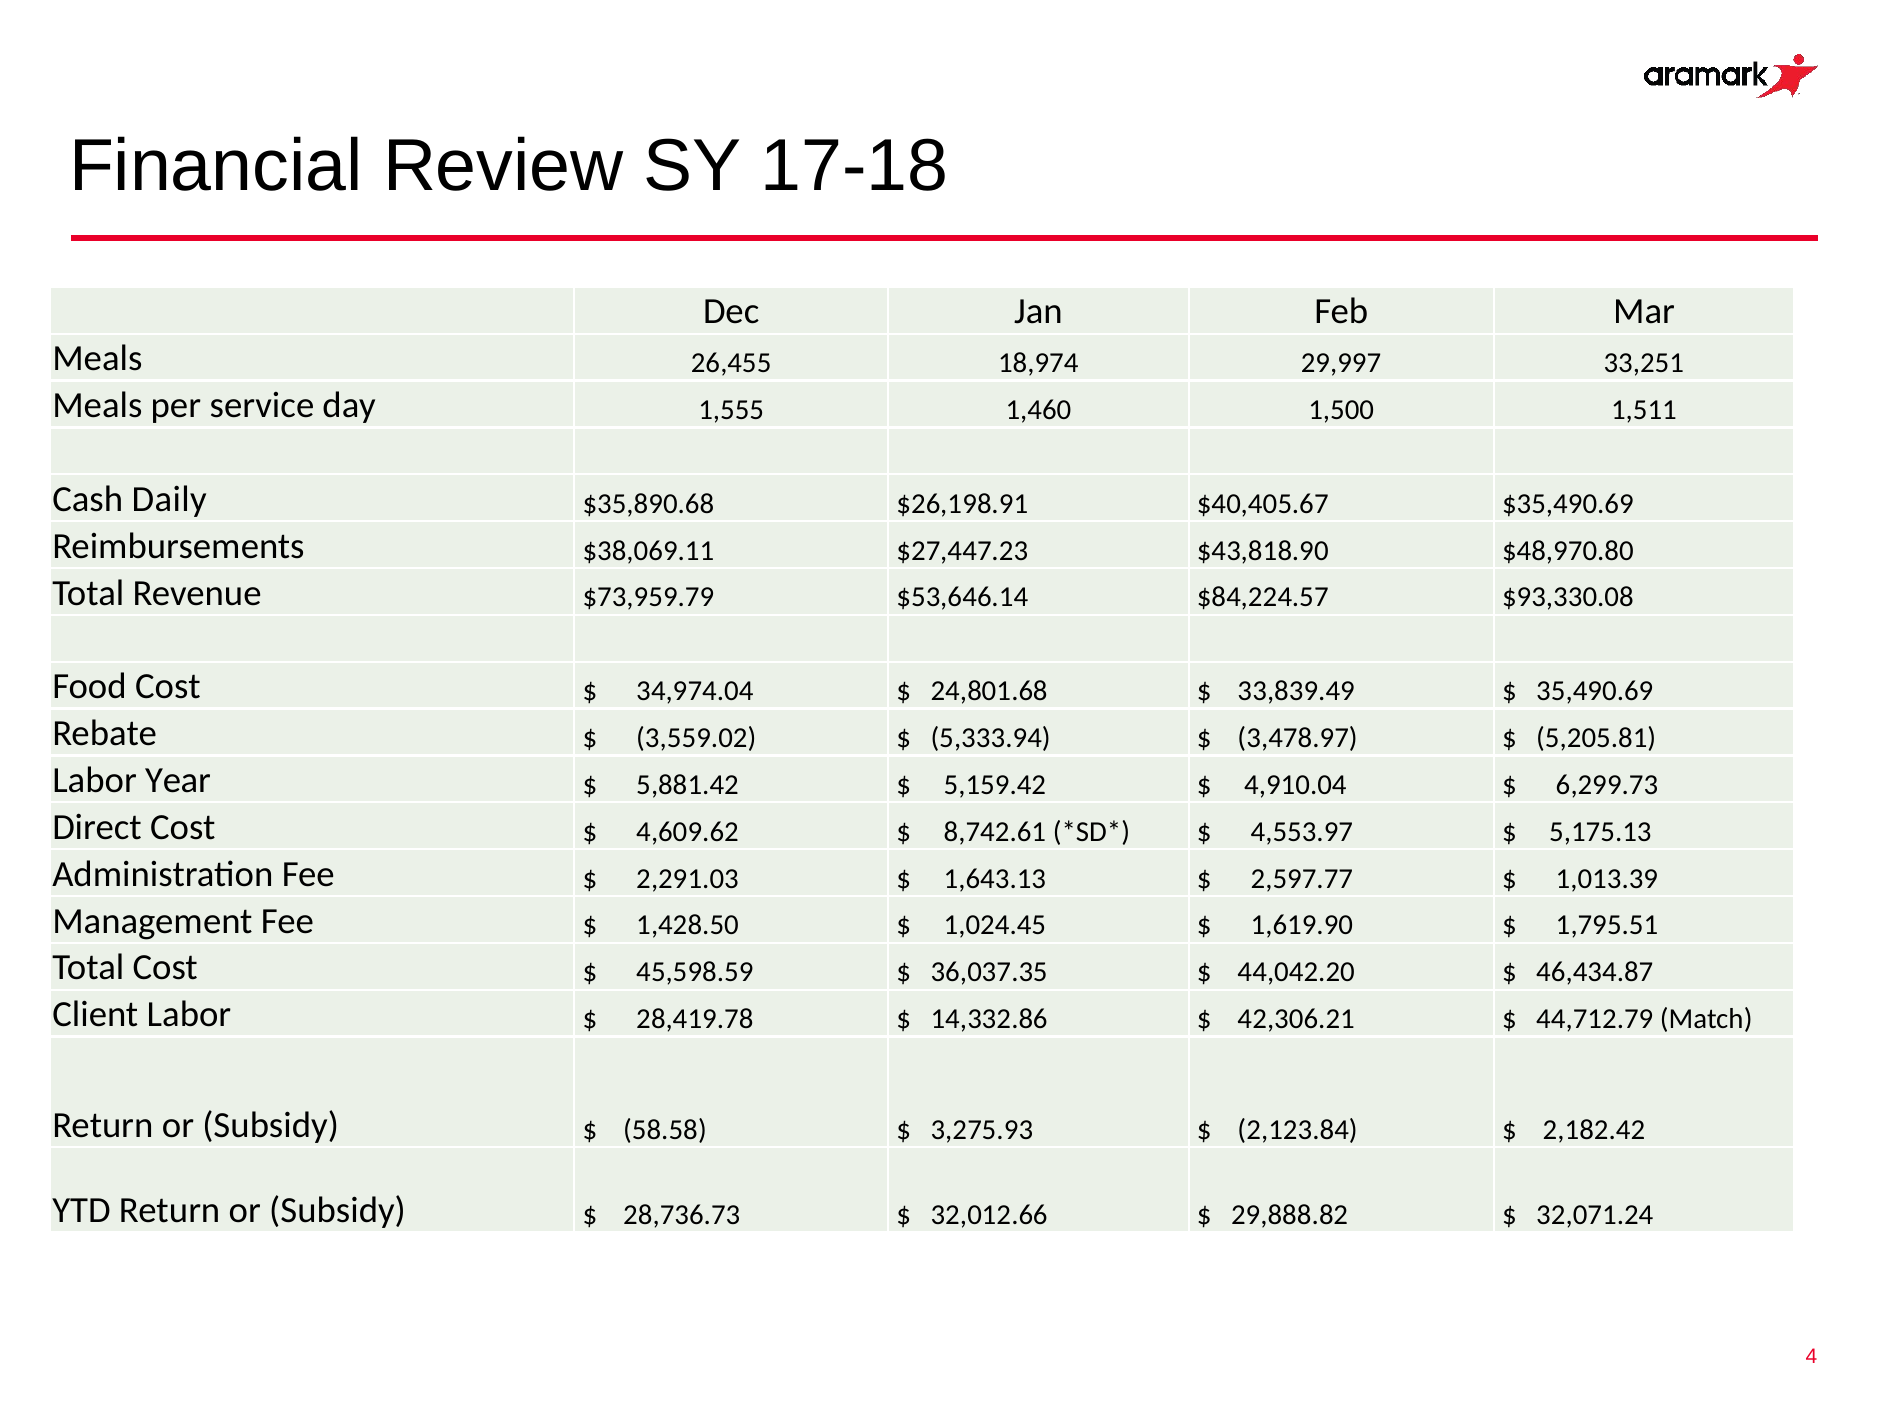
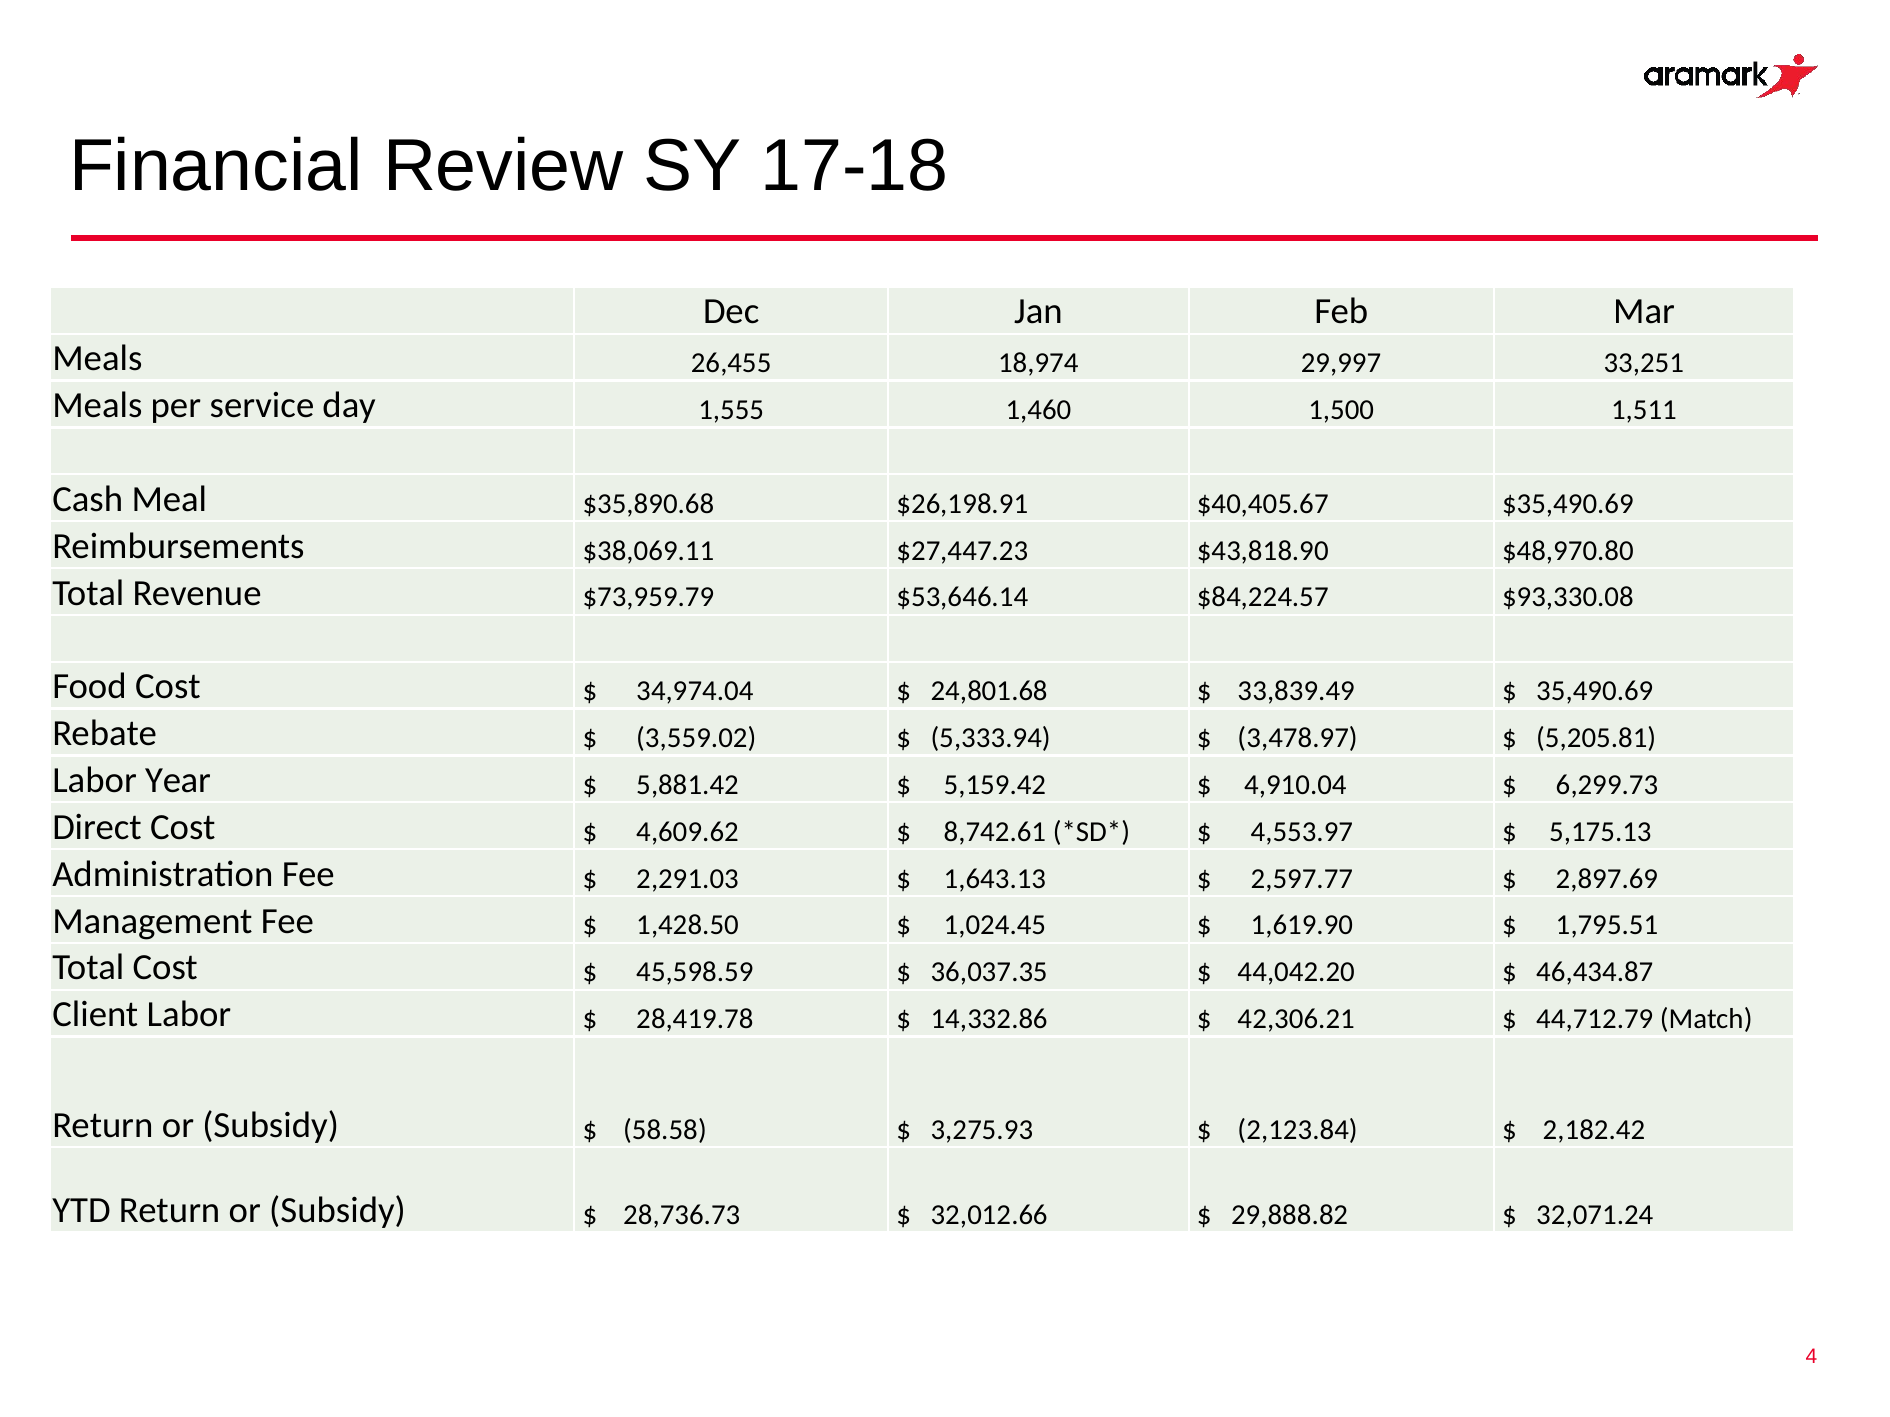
Daily: Daily -> Meal (169, 499)
1,013.39: 1,013.39 -> 2,897.69 (1607, 879)
